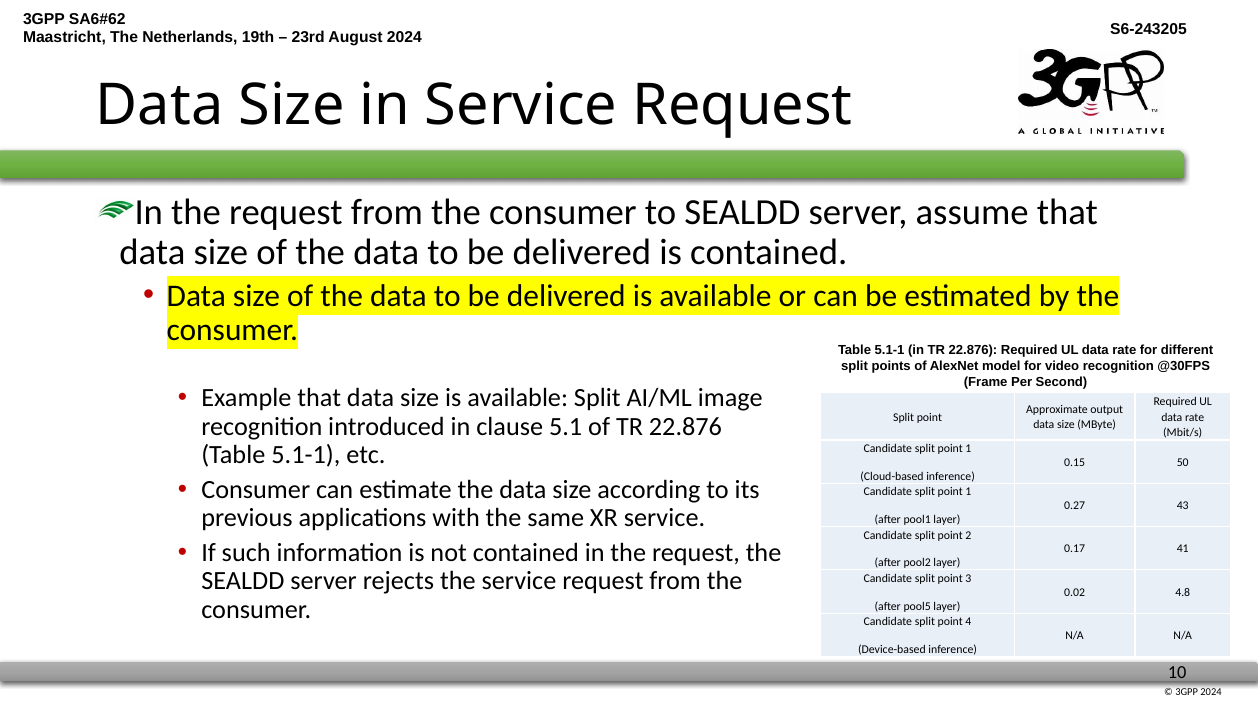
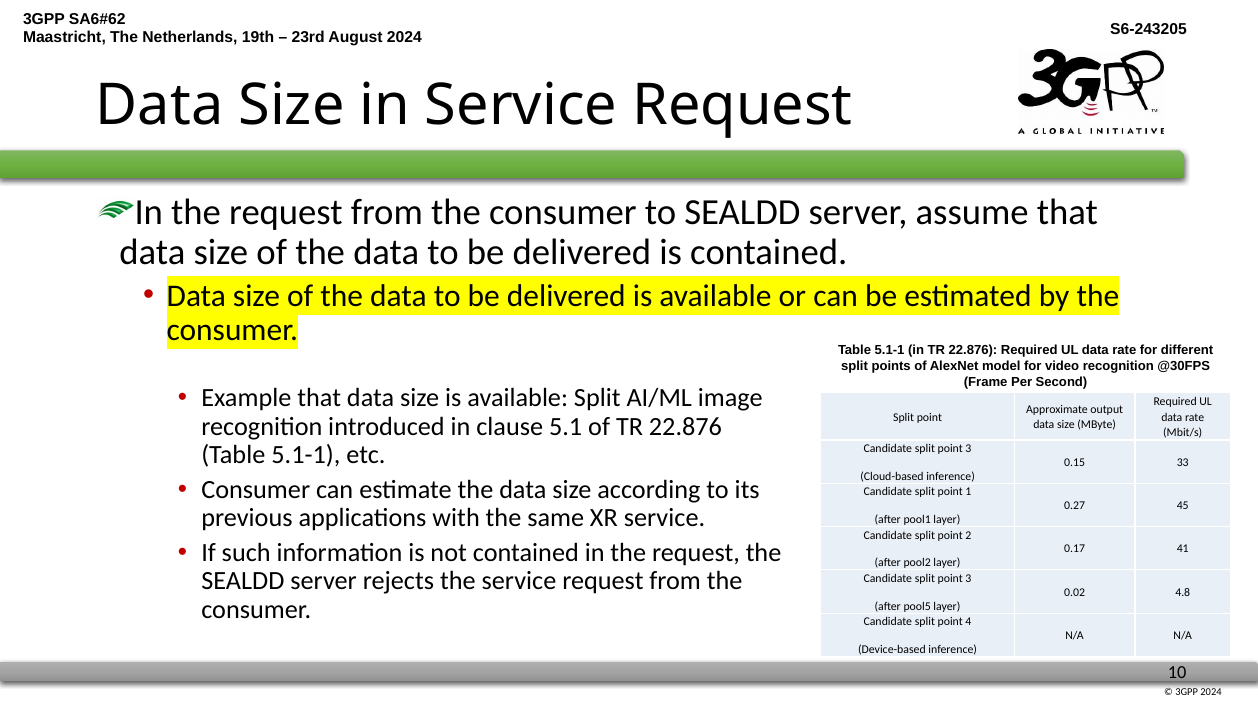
1: 1 -> 3 (968, 448)
50: 50 -> 33 (1183, 462)
43: 43 -> 45 (1183, 506)
